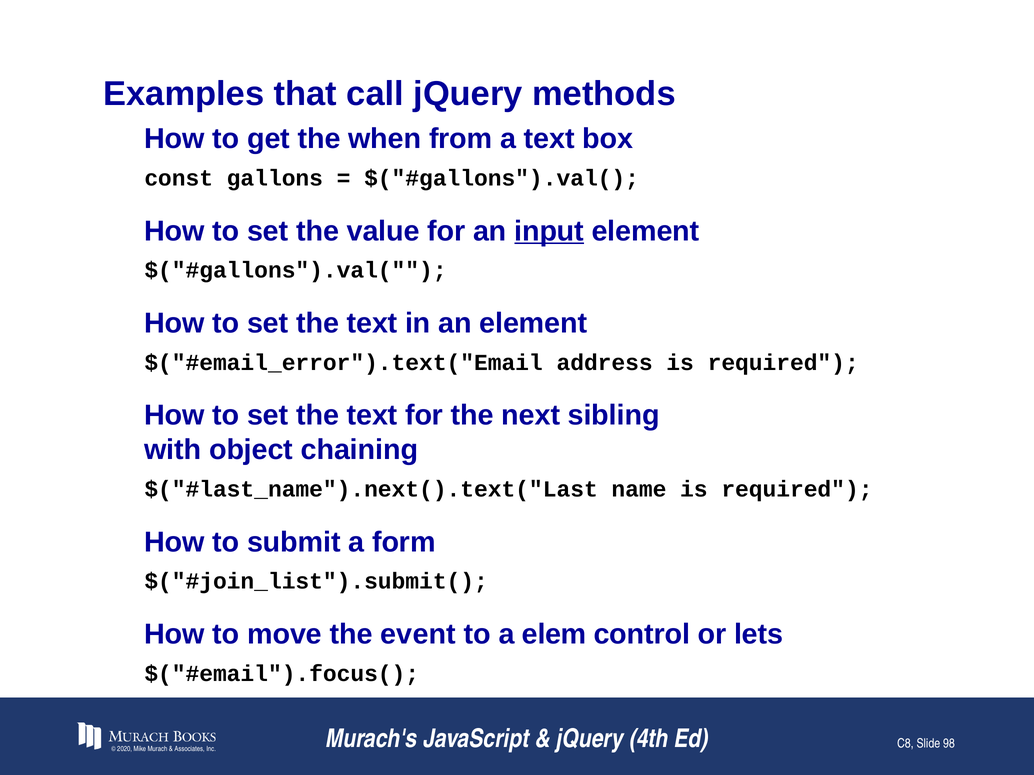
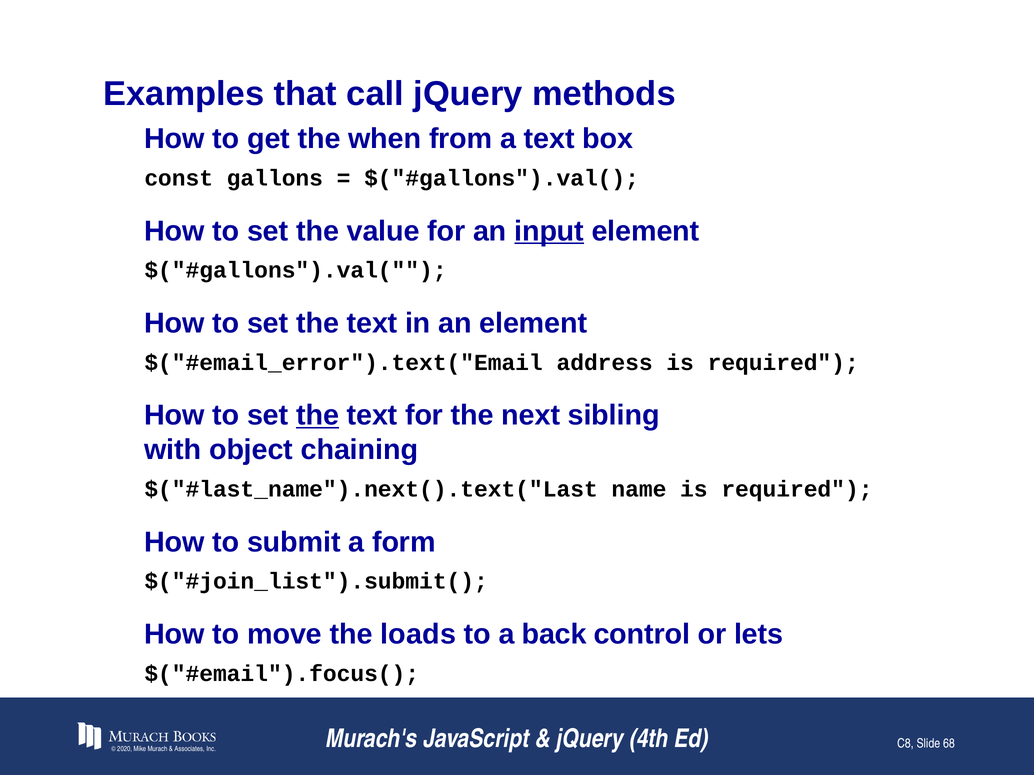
the underline: none -> present (318, 416)
event: event -> loads (418, 635)
elem: elem -> back (554, 635)
98: 98 -> 68 (949, 744)
